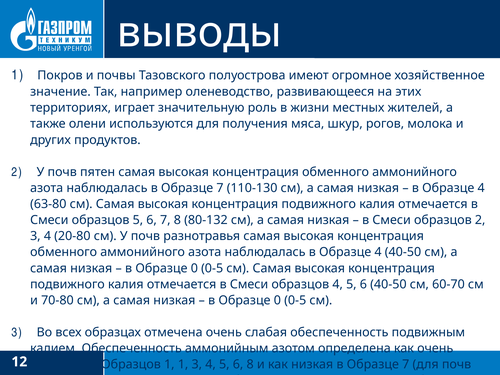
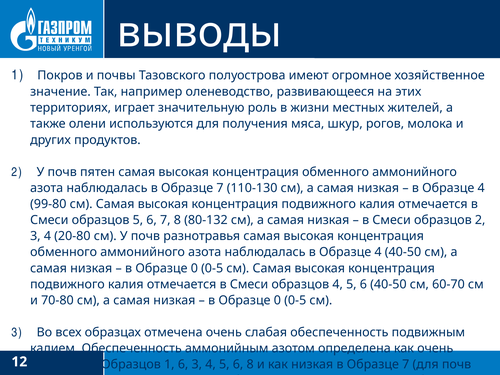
63-80: 63-80 -> 99-80 (48, 204)
1 1: 1 -> 6 (183, 364)
